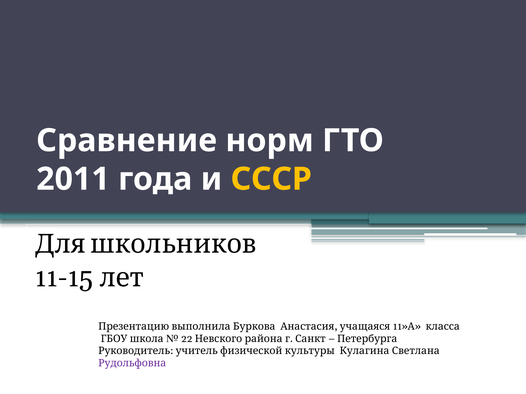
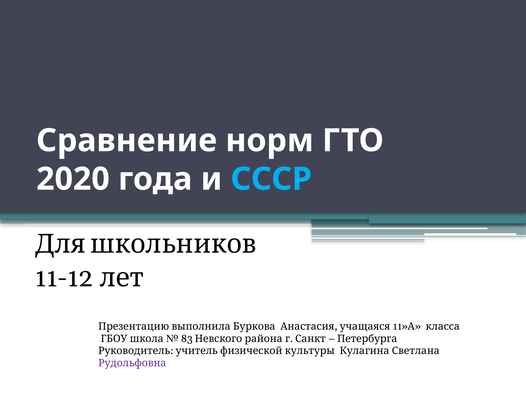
2011: 2011 -> 2020 (73, 179)
СССР colour: yellow -> light blue (271, 179)
11-15: 11-15 -> 11-12 (64, 278)
22: 22 -> 83 (187, 339)
